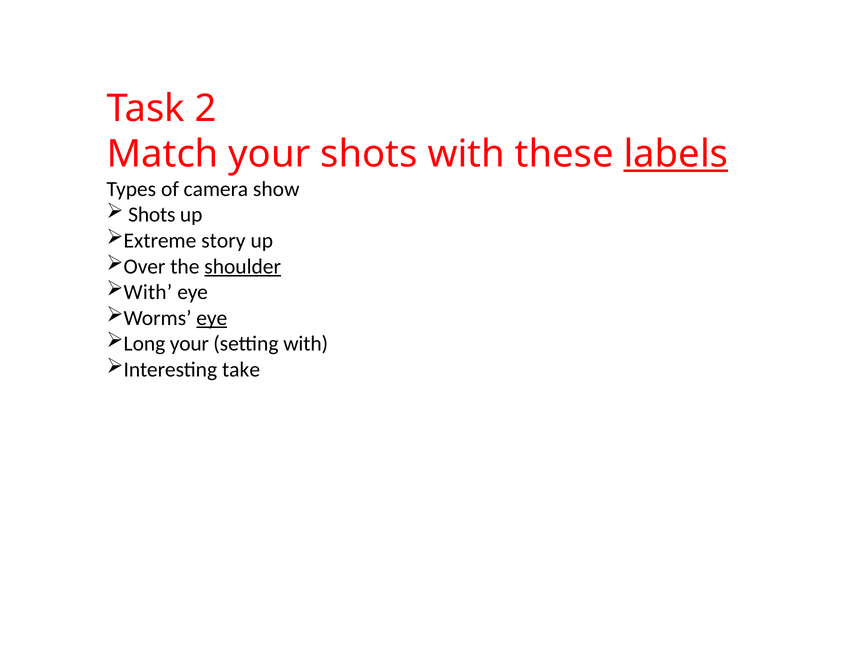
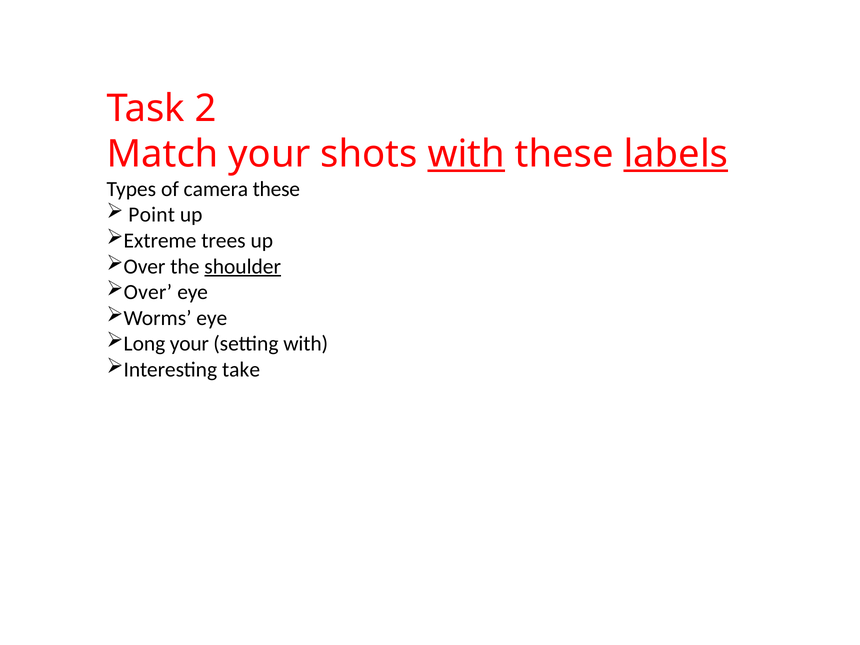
with underline: none -> present (466, 154)
camera show: show -> these (276, 189)
Shots: Shots -> Point (152, 215)
story: story -> trees (223, 241)
With: With -> Over (148, 292)
eye underline: present -> none (212, 318)
